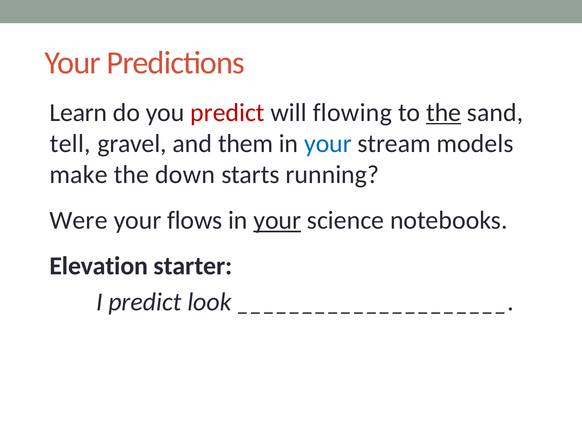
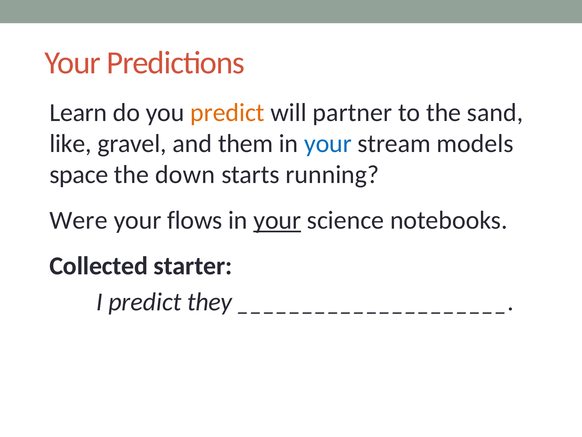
predict colour: red -> orange (227, 112)
flowing: flowing -> partner (352, 112)
the underline: present -> none (444, 112)
tell: tell -> like (71, 143)
make: make -> space (79, 174)
Elevation: Elevation -> Collected (99, 266)
look: look -> they (210, 302)
